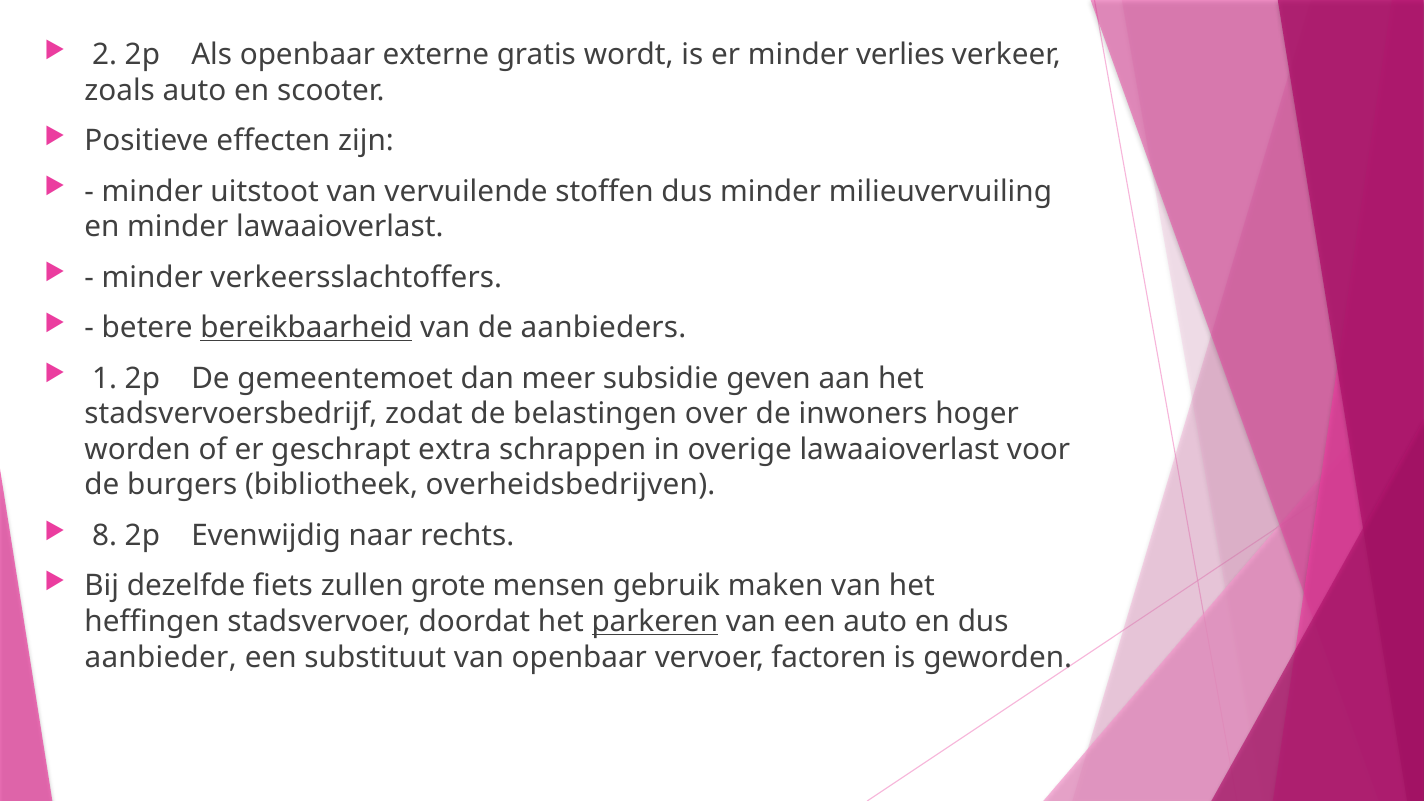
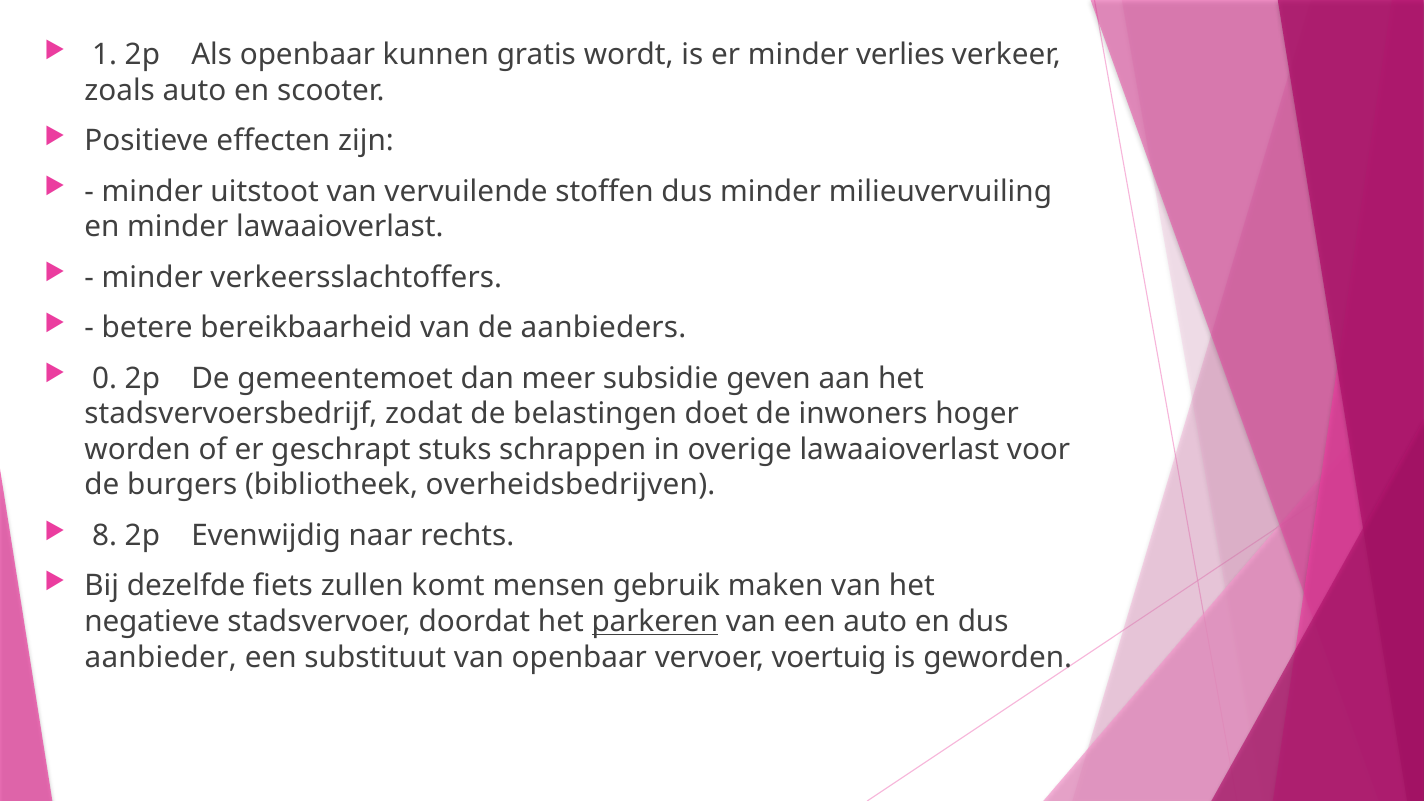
2: 2 -> 1 (105, 55)
externe: externe -> kunnen (436, 55)
bereikbaarheid underline: present -> none (306, 328)
1: 1 -> 0 (105, 378)
over: over -> doet (716, 414)
extra: extra -> stuks (455, 449)
grote: grote -> komt (448, 586)
heffingen: heffingen -> negatieve (152, 622)
factoren: factoren -> voertuig (829, 657)
